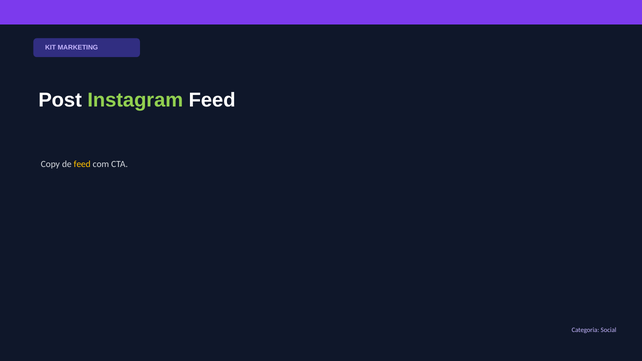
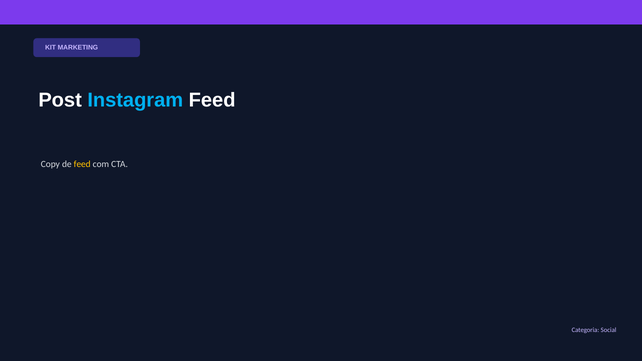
Instagram colour: light green -> light blue (135, 100)
